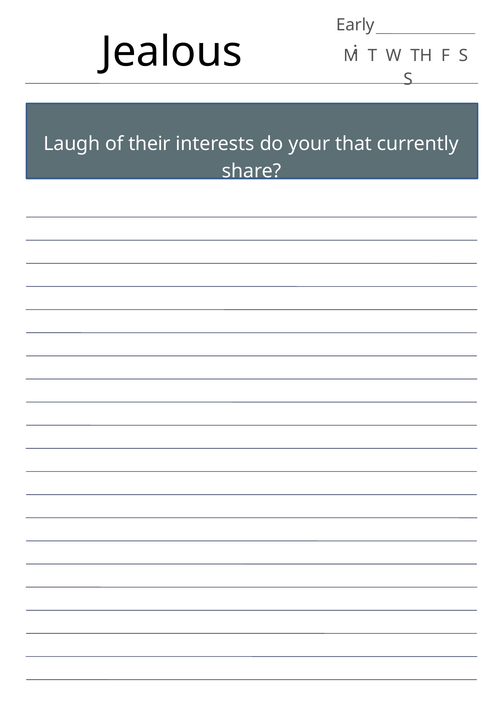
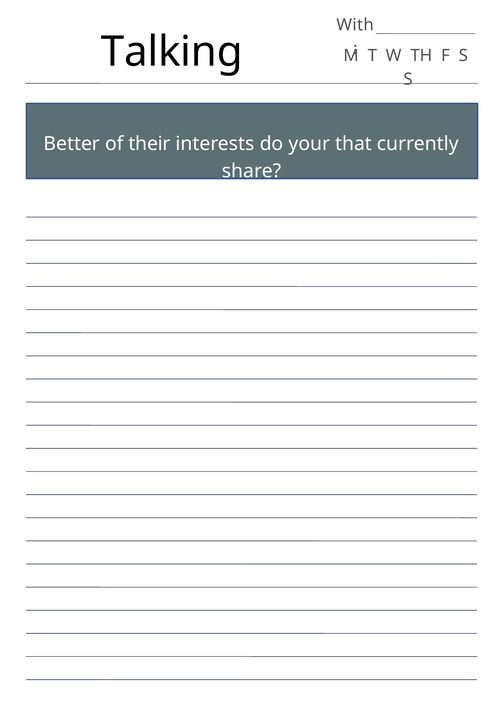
Early: Early -> With (355, 25)
Jealous: Jealous -> Talking (172, 52)
Laugh: Laugh -> Better (72, 144)
